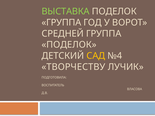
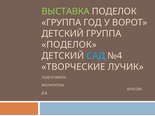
СРЕДНЕЙ: СРЕДНЕЙ -> ДЕТСКИЙ (63, 34)
САД colour: yellow -> light blue (96, 56)
ТВОРЧЕСТВУ: ТВОРЧЕСТВУ -> ТВОРЧЕСКИЕ (73, 67)
